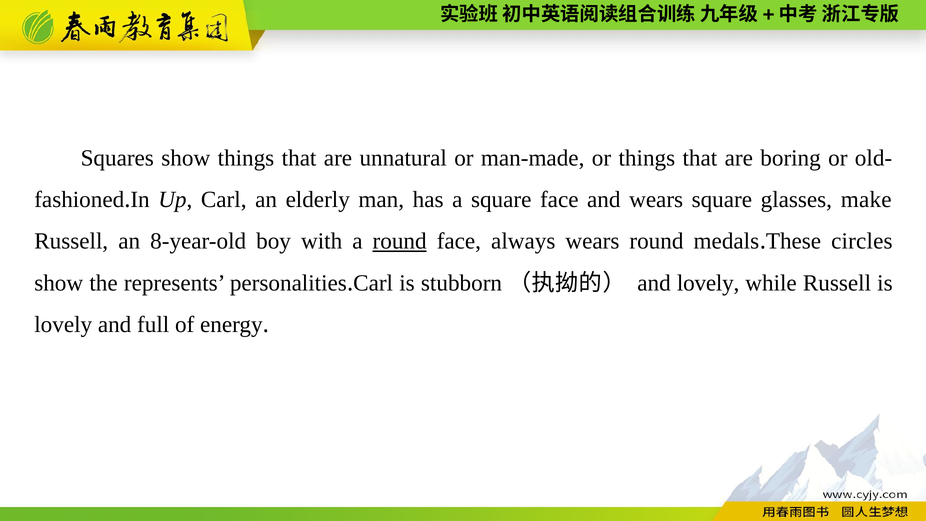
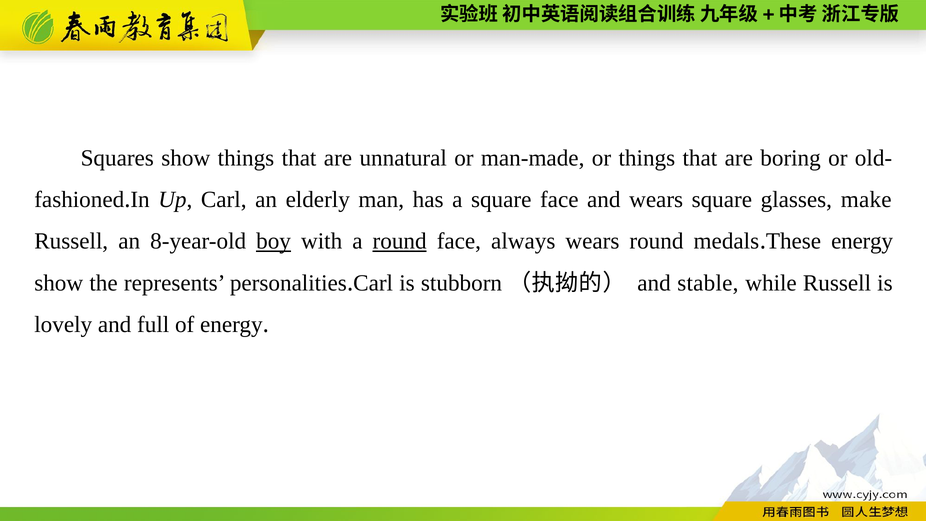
boy underline: none -> present (274, 241)
circles: circles -> energy (862, 241)
and lovely: lovely -> stable (708, 283)
